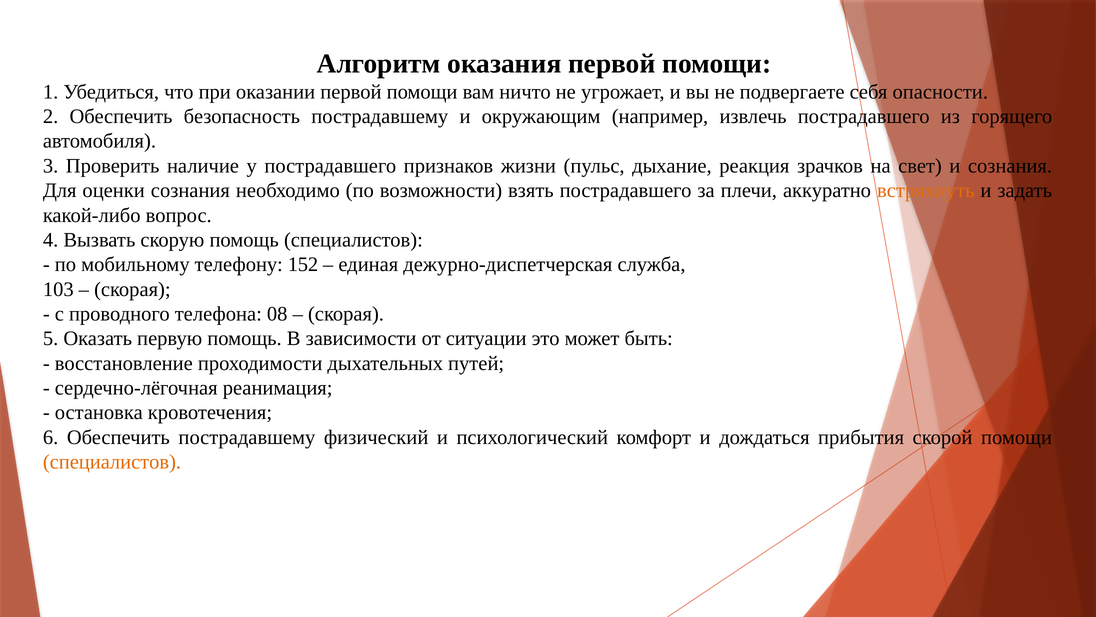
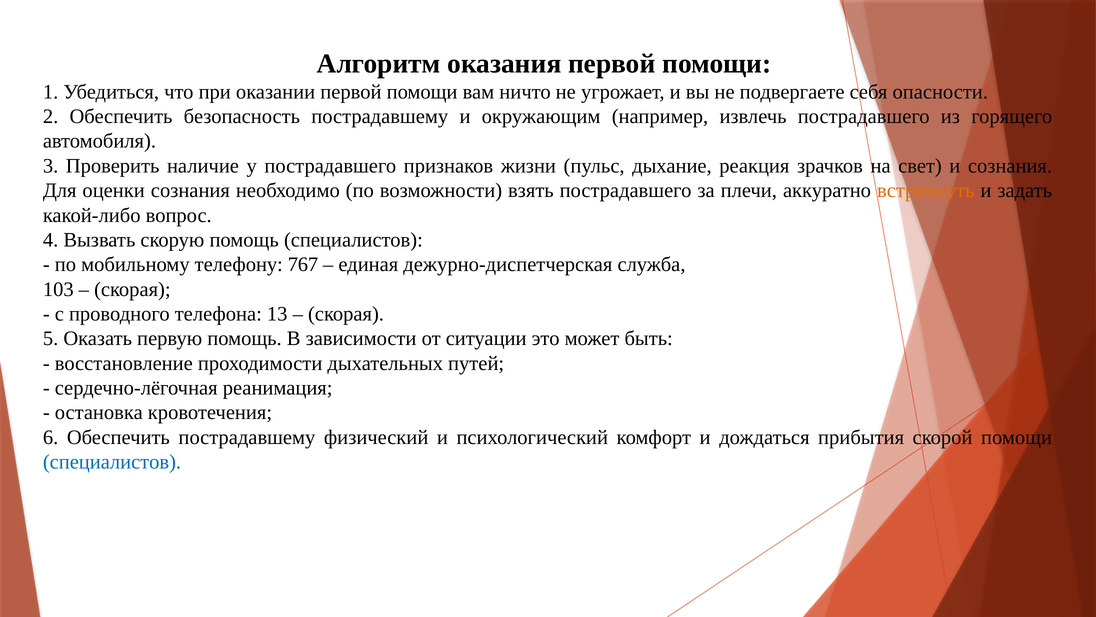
152: 152 -> 767 (303, 264)
08: 08 -> 13 (277, 314)
специалистов colour: orange -> blue (112, 462)
